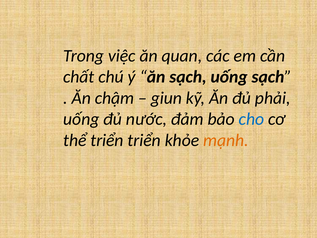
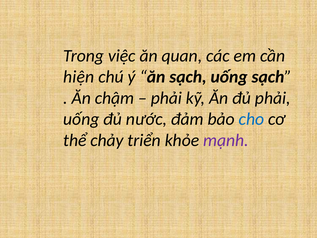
chất: chất -> hiện (79, 77)
giun: giun -> phải (166, 98)
thể triển: triển -> chảy (107, 140)
mạnh colour: orange -> purple (226, 140)
